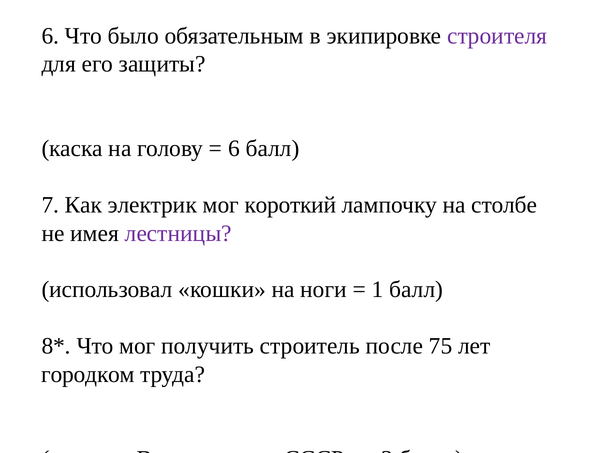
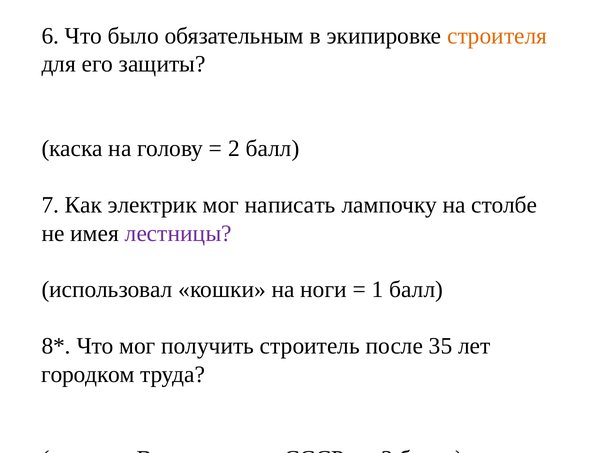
строителя colour: purple -> orange (497, 36)
6: 6 -> 2 (234, 149)
короткий: короткий -> написать (290, 205)
75: 75 -> 35 (441, 346)
